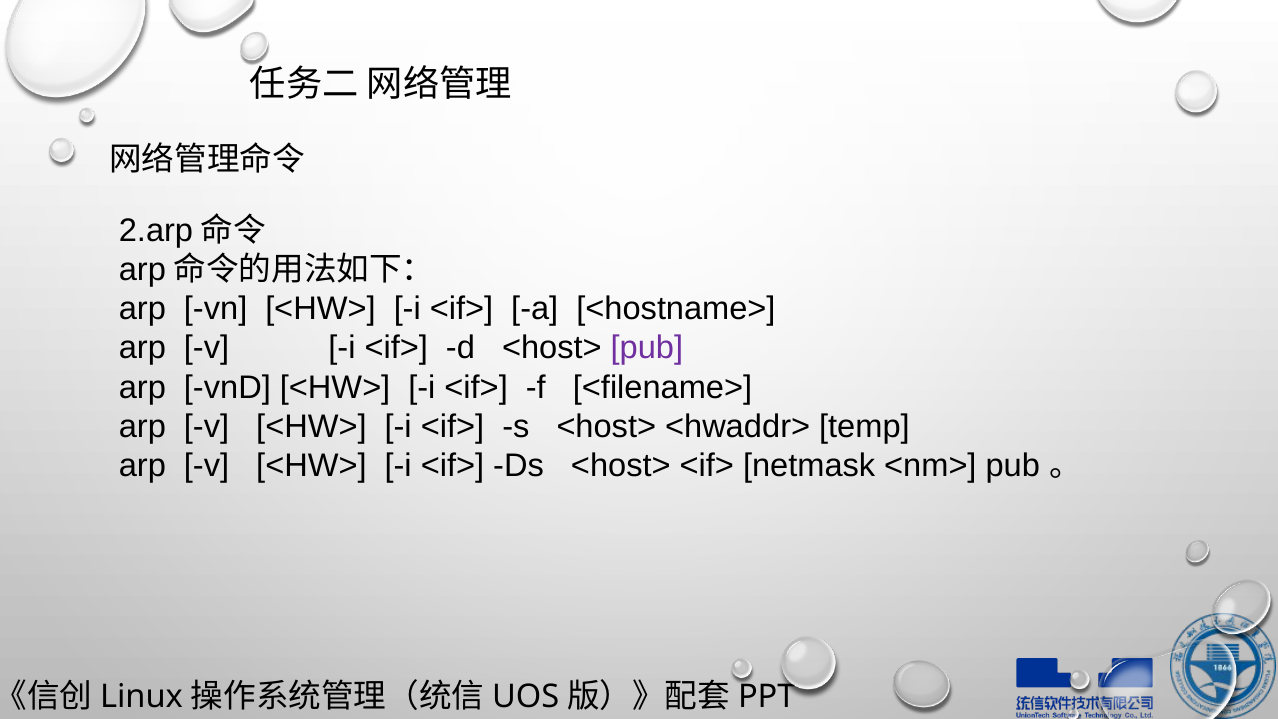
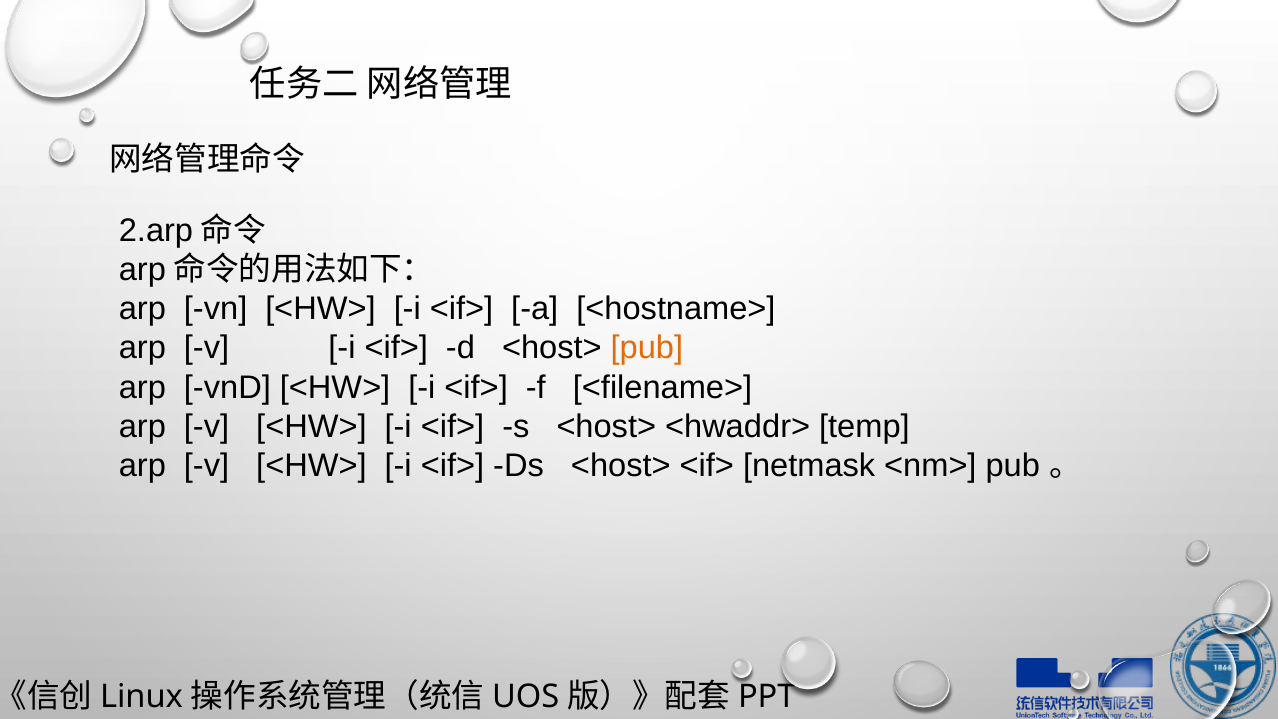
pub colour: purple -> orange (647, 348)
